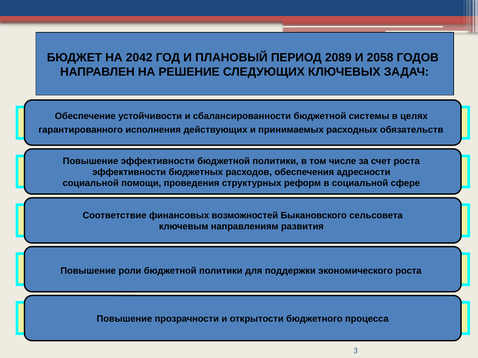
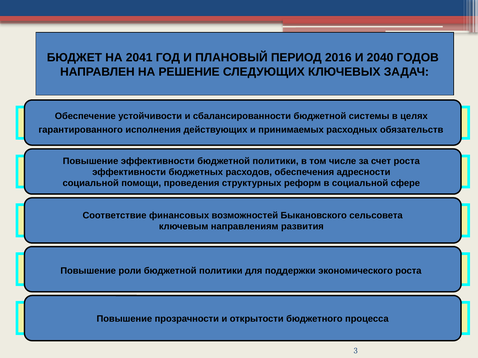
2042: 2042 -> 2041 (139, 58)
2089: 2089 -> 2016 (338, 58)
2058: 2058 -> 2040 (380, 58)
